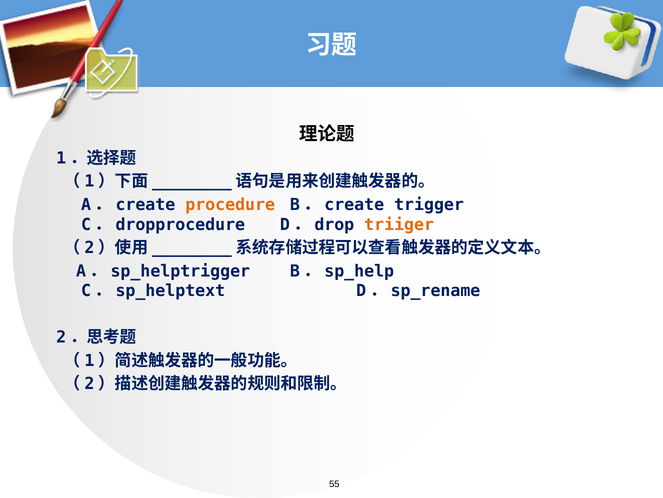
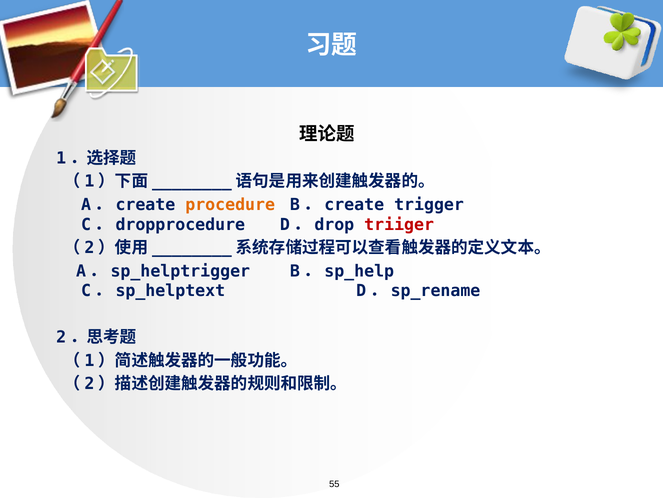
triiger colour: orange -> red (399, 224)
